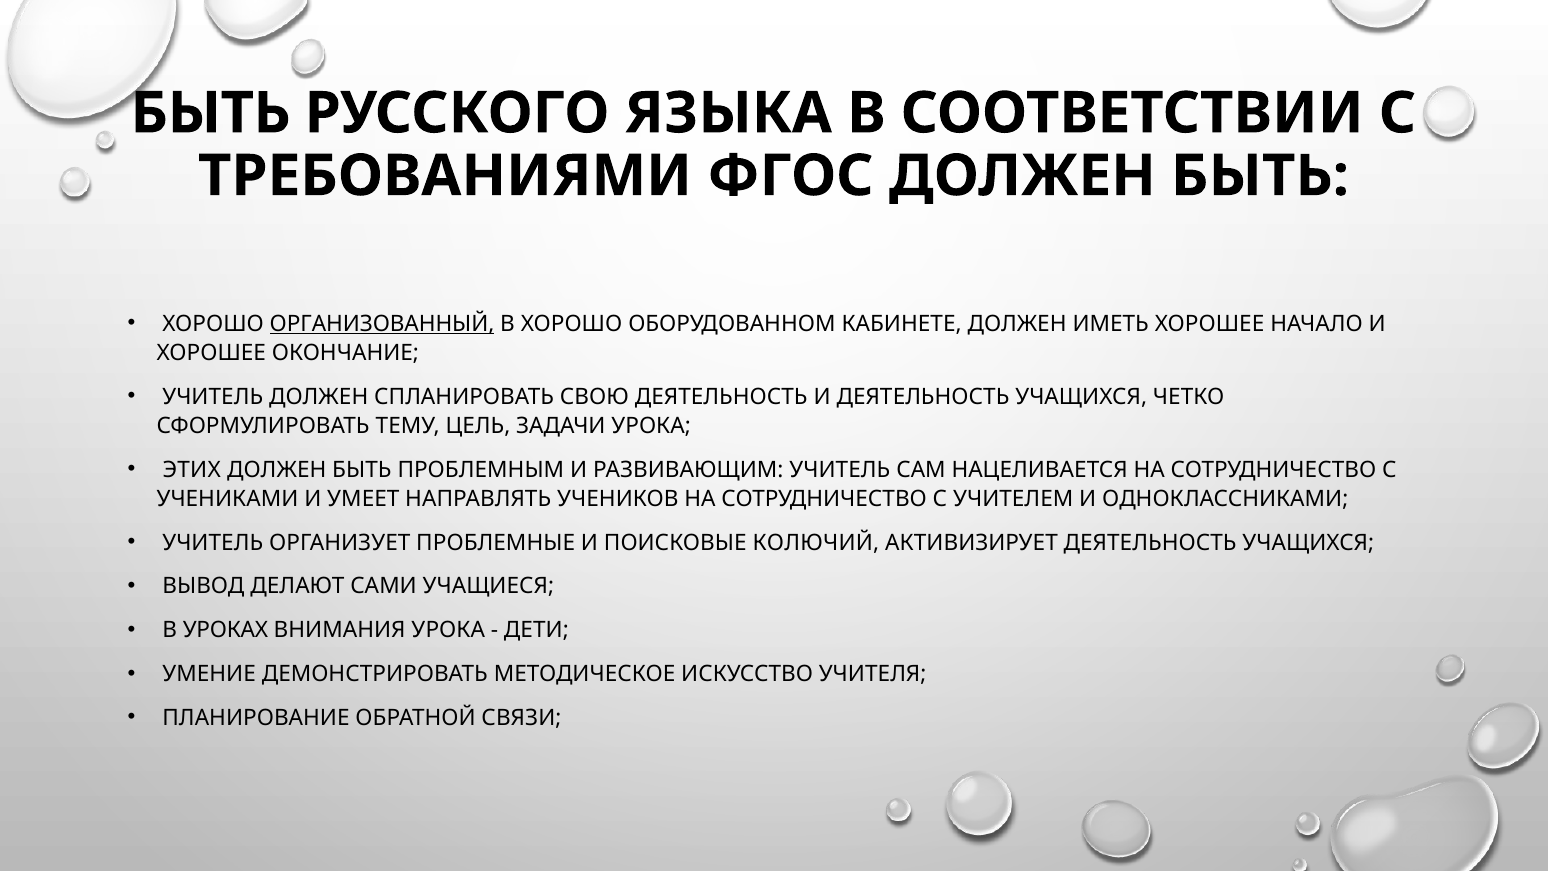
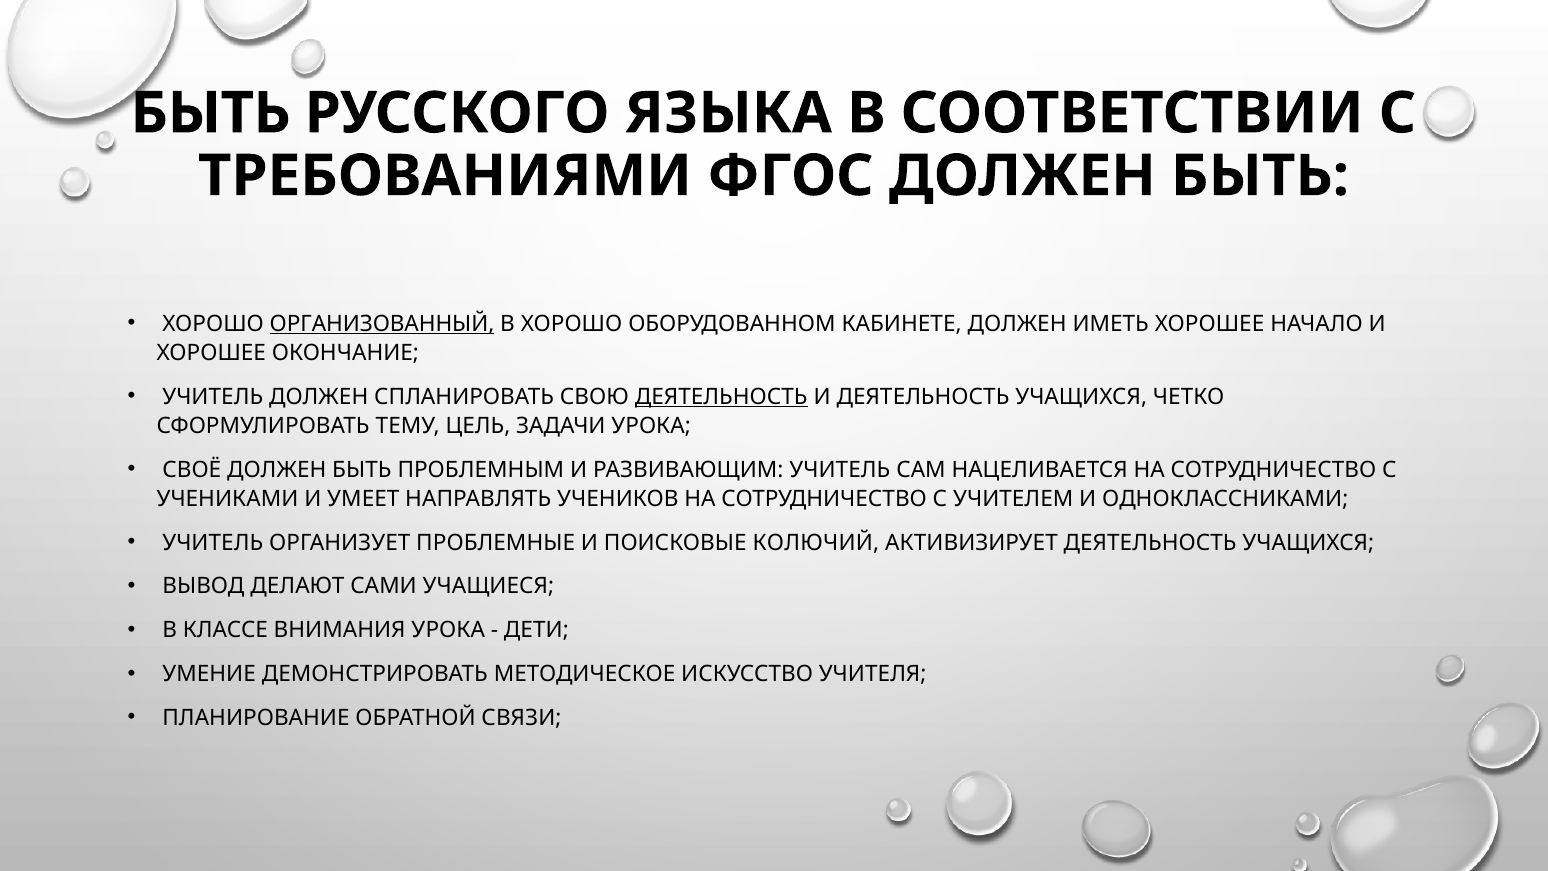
ДЕЯТЕЛЬНОСТЬ underline: none -> present (721, 397)
ЭТИХ: ЭТИХ -> СВОЁ (192, 470)
УРОКАХ: УРОКАХ -> КЛАССЕ (225, 630)
